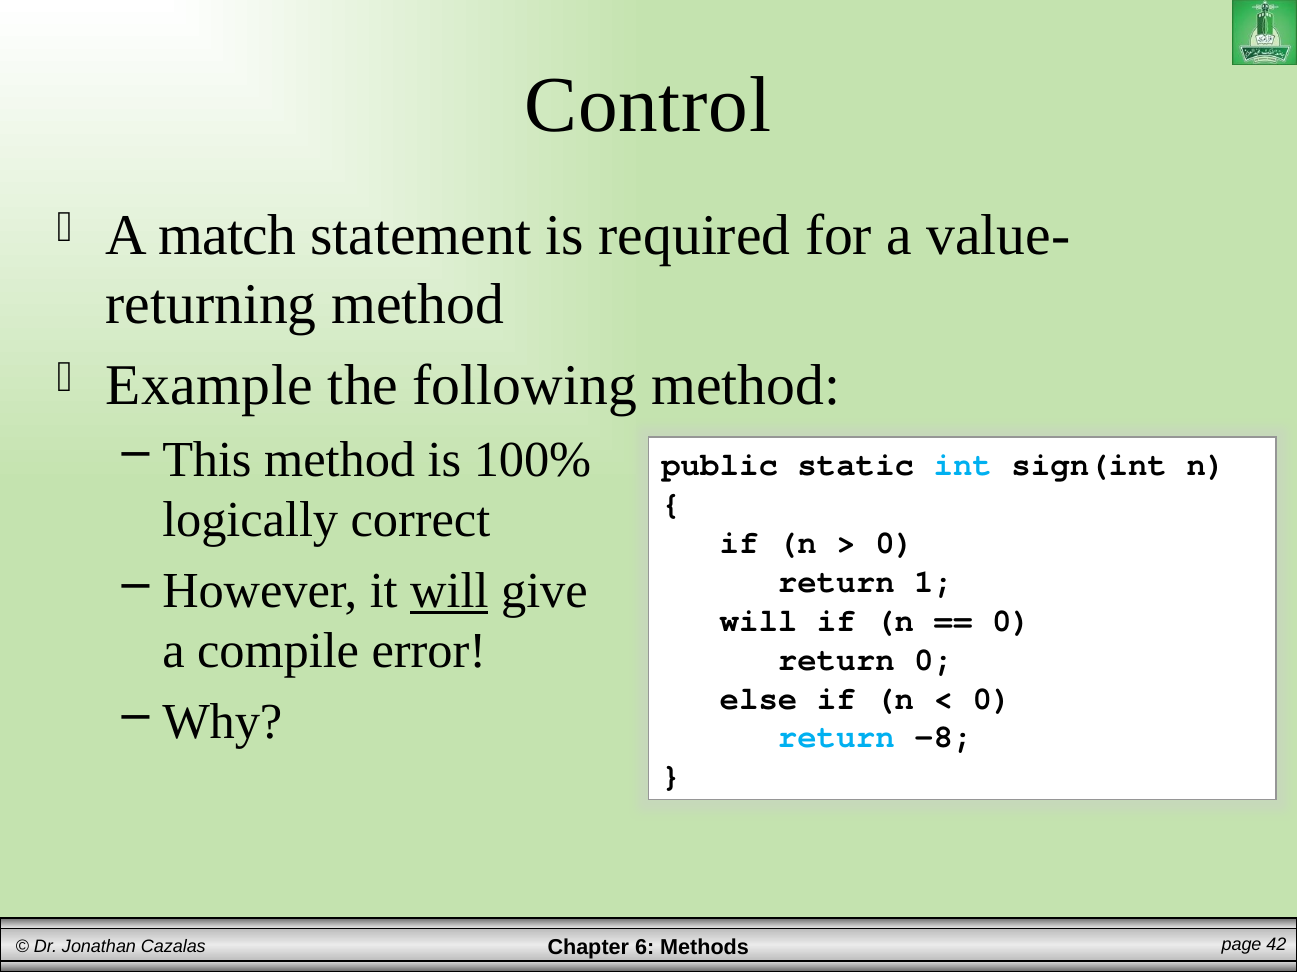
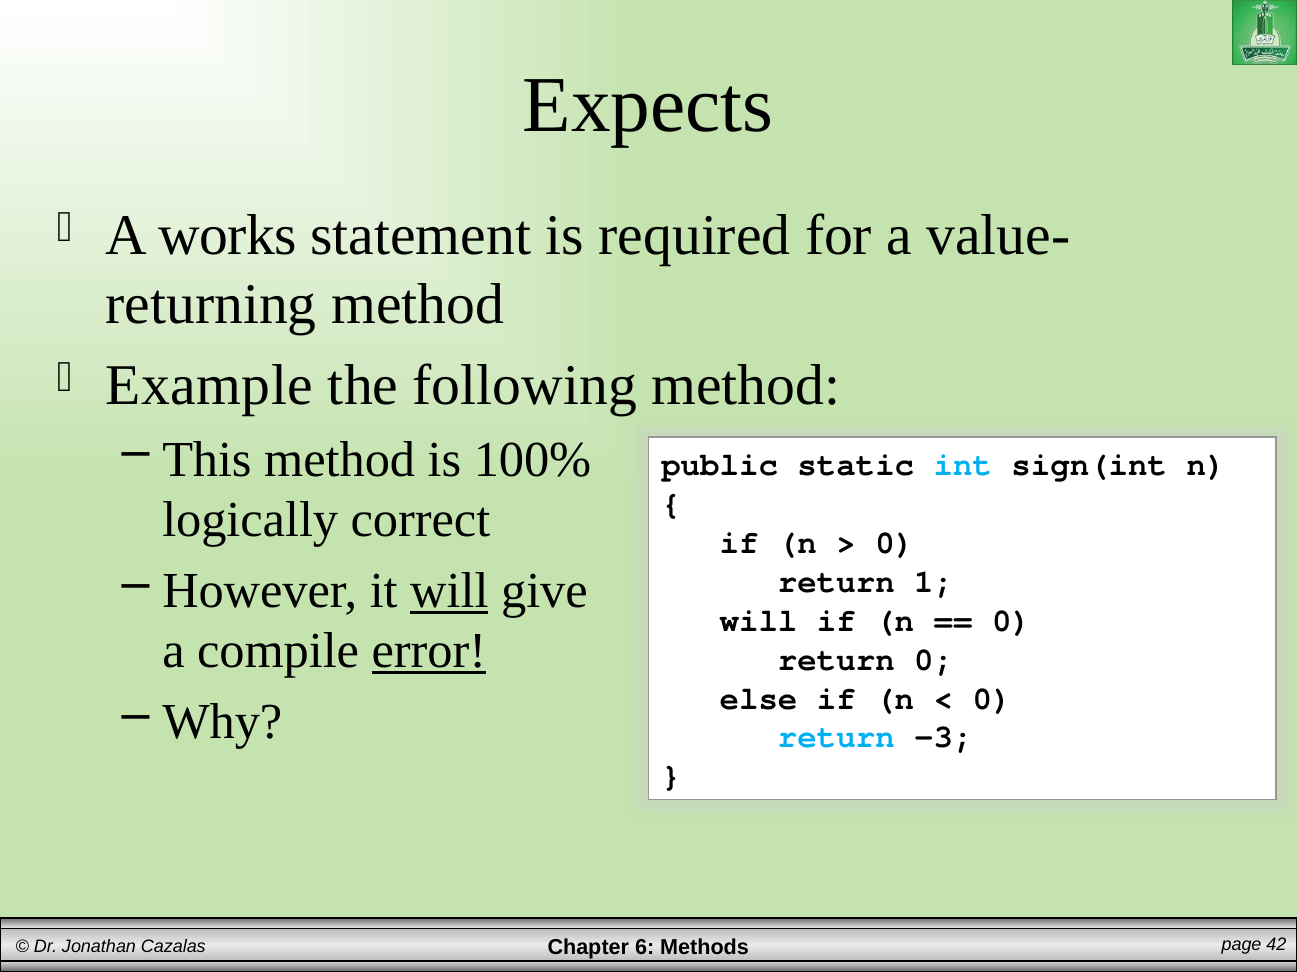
Control: Control -> Expects (648, 106)
match: match -> works (227, 235)
error underline: none -> present (429, 652)
-8: -8 -> -3 (943, 738)
